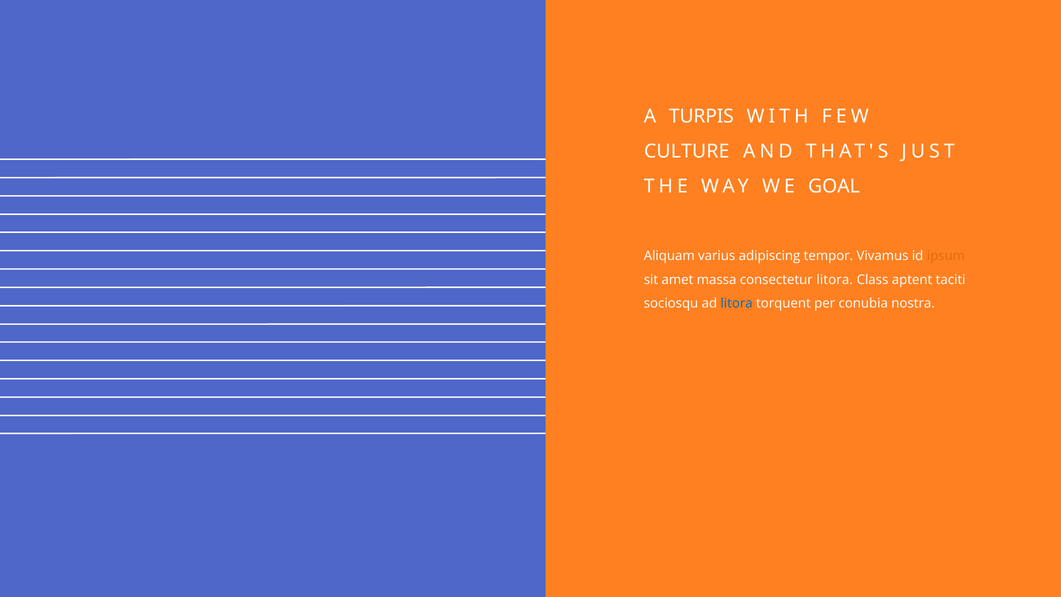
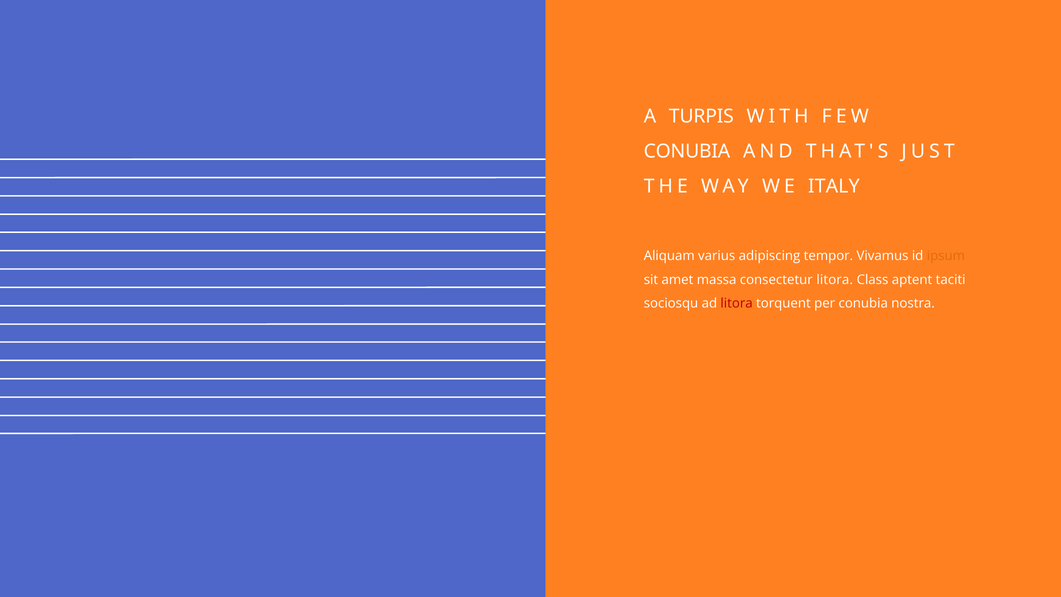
CULTURE: CULTURE -> CONUBIA (687, 151)
GOAL: GOAL -> ITALY (834, 186)
litora colour: blue -> red (737, 303)
